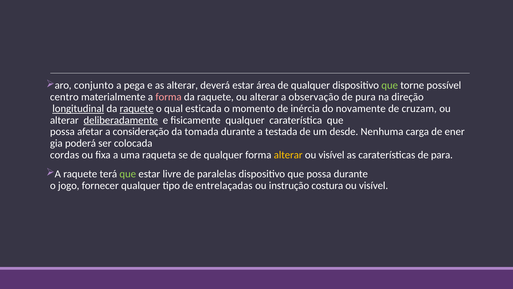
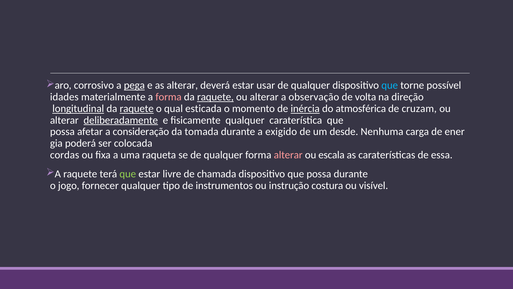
conjunto: conjunto -> corrosivo (94, 85)
pega underline: none -> present (134, 85)
área: área -> usar (266, 85)
que colour: light green -> light blue (390, 85)
centro: centro -> idades (64, 97)
raquete underline: none -> present (215, 97)
pura: pura -> volta (366, 97)
inércia underline: none -> present (305, 108)
novamente: novamente -> atmosférica (361, 108)
testada: testada -> exigido (281, 132)
alterar colour: yellow -> pink (288, 155)
visível: visível -> escala (331, 155)
para: para -> essa (442, 155)
paralelas: paralelas -> chamada (217, 174)
entrelaçadas: entrelaçadas -> instrumentos (224, 185)
